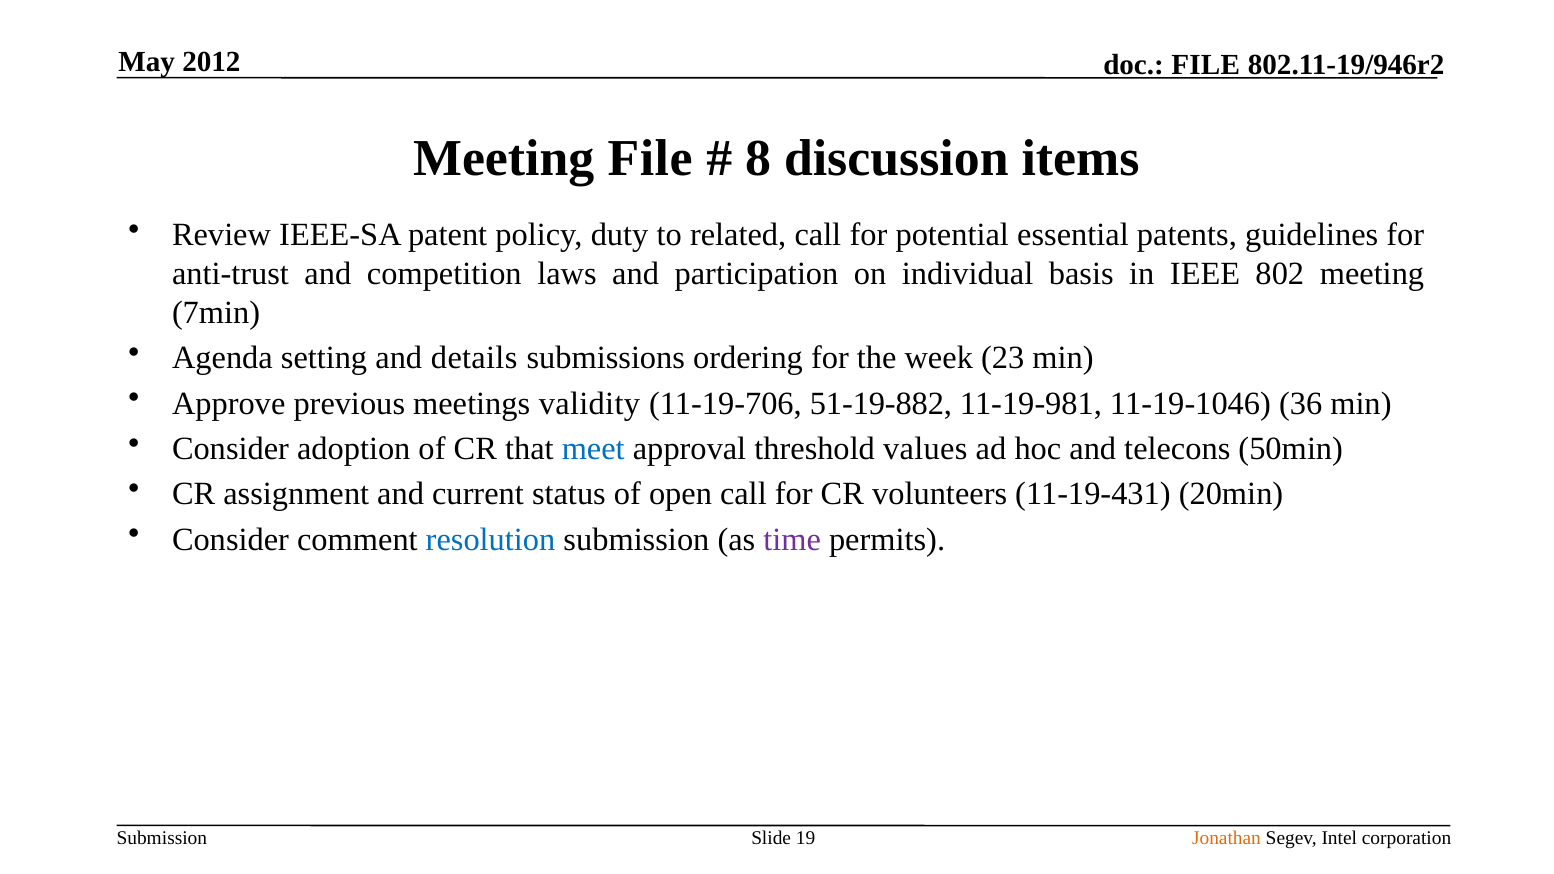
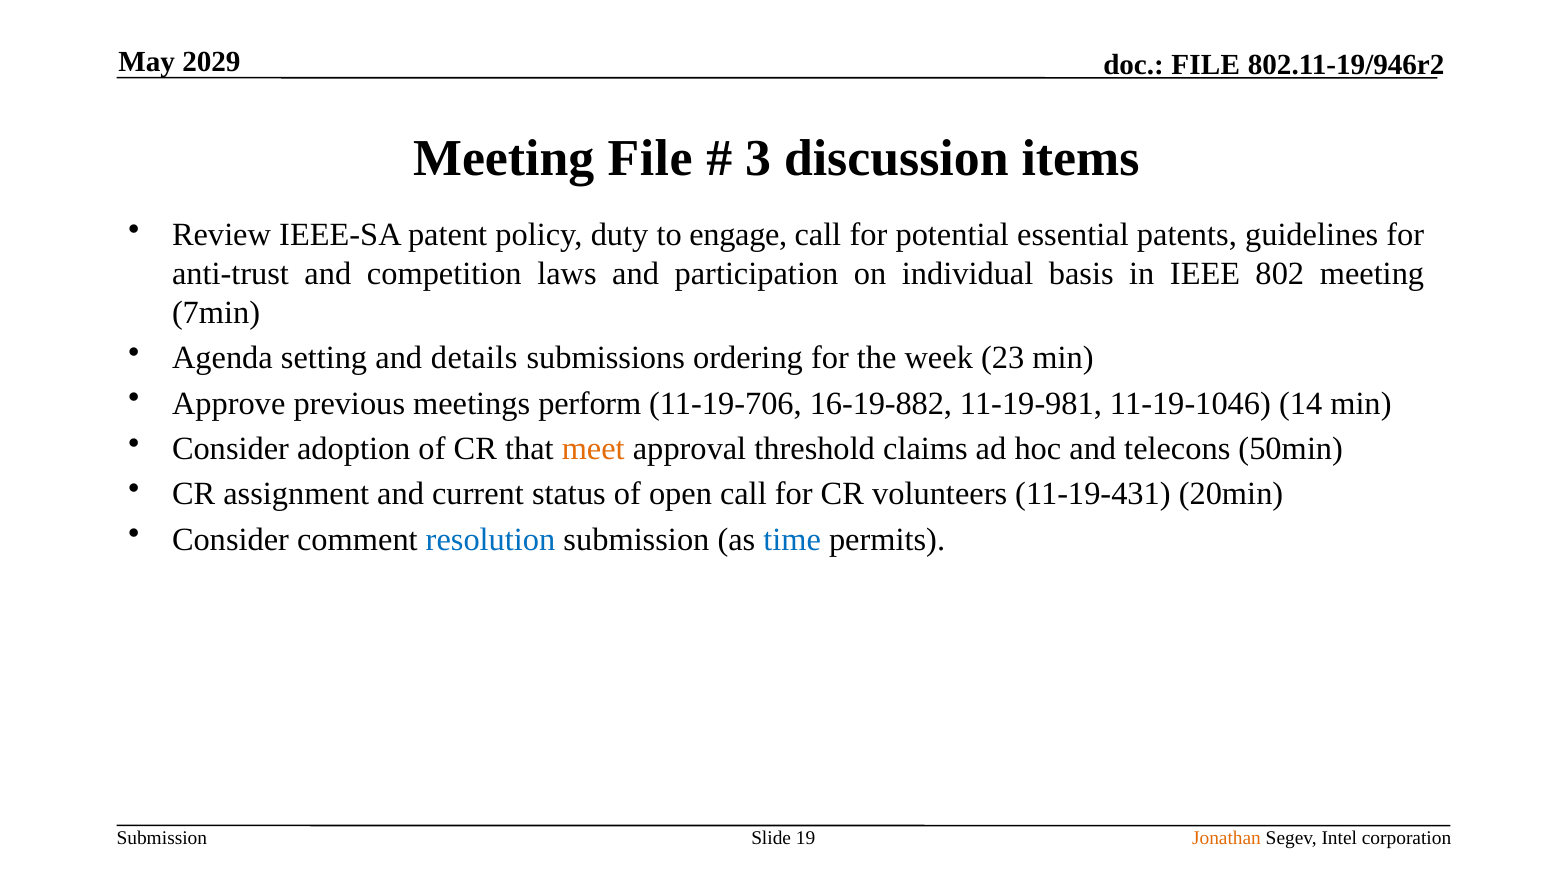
2012: 2012 -> 2029 (211, 62)
8: 8 -> 3 (758, 159)
related: related -> engage (738, 235)
validity: validity -> perform (590, 404)
51-19-882: 51-19-882 -> 16-19-882 (881, 404)
36: 36 -> 14 (1301, 404)
meet colour: blue -> orange (593, 449)
values: values -> claims (925, 449)
time colour: purple -> blue (792, 540)
